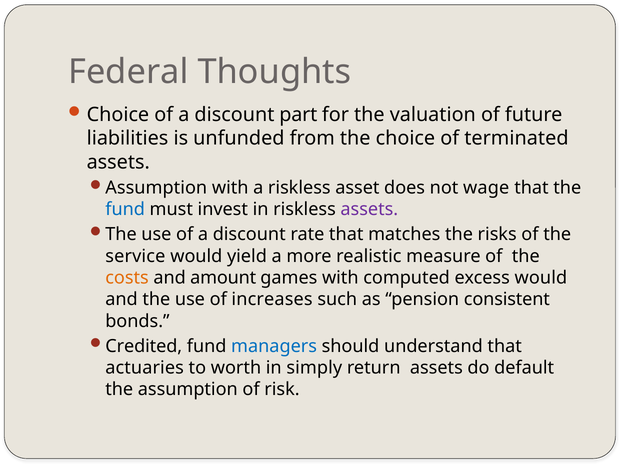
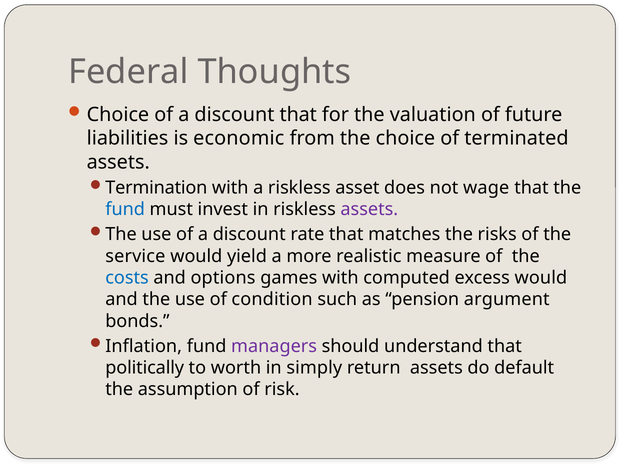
discount part: part -> that (298, 114)
unfunded: unfunded -> economic (239, 138)
Assumption: Assumption -> Termination (156, 188)
costs colour: orange -> blue (127, 278)
amount: amount -> options (223, 278)
increases: increases -> condition (272, 299)
consistent: consistent -> argument (507, 299)
Credited: Credited -> Inflation (144, 346)
managers colour: blue -> purple (274, 346)
actuaries: actuaries -> politically (145, 368)
